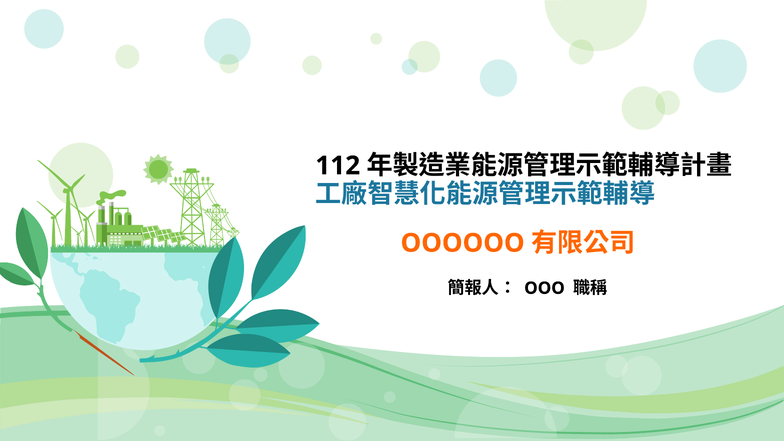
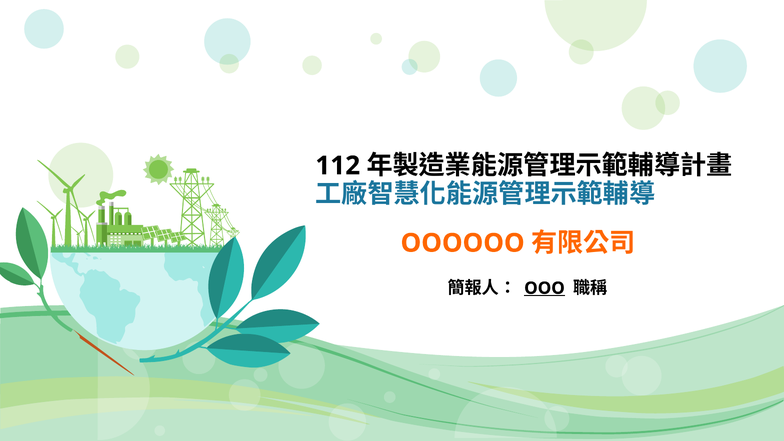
OOO underline: none -> present (544, 288)
